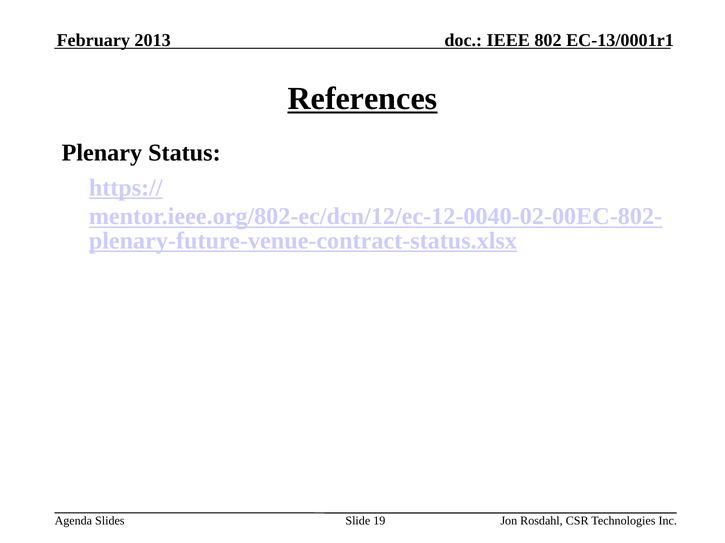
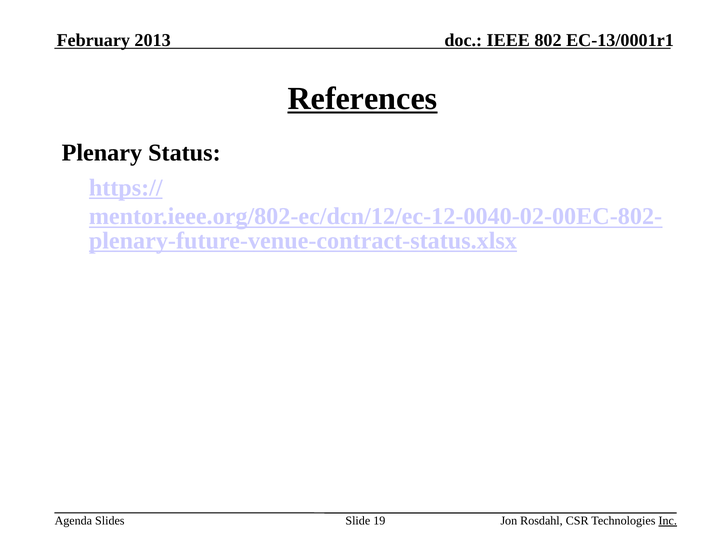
Inc underline: none -> present (668, 521)
